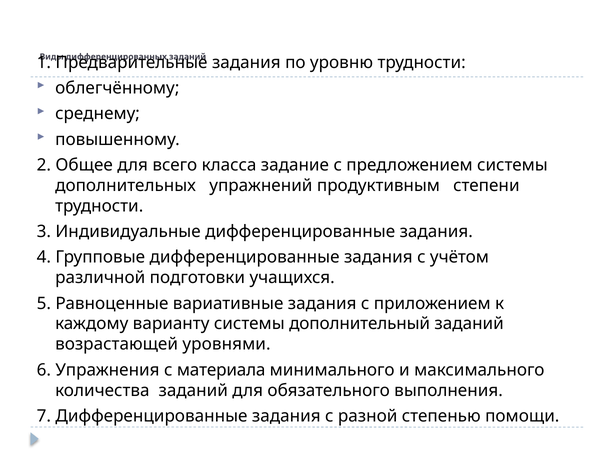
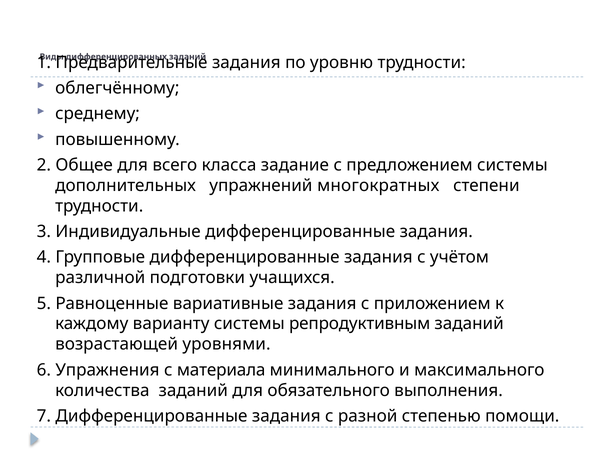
продуктивным: продуктивным -> многократных (378, 185)
дополнительный: дополнительный -> репродуктивным (360, 324)
